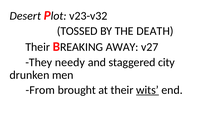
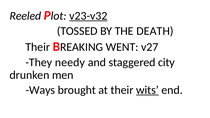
Desert: Desert -> Reeled (25, 16)
v23-v32 underline: none -> present (88, 16)
AWAY: AWAY -> WENT (122, 47)
From: From -> Ways (40, 90)
